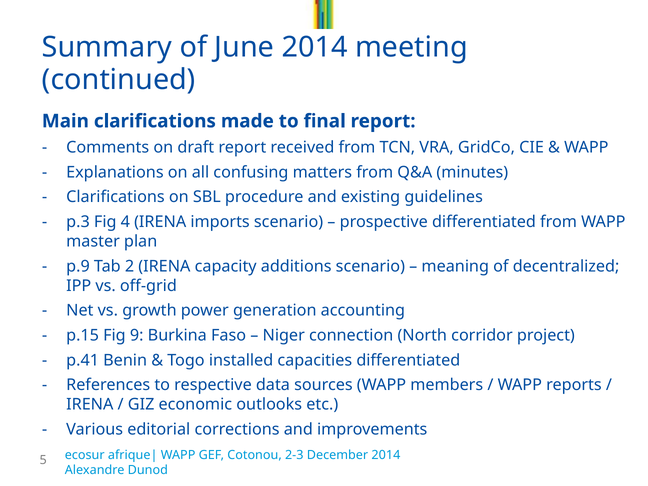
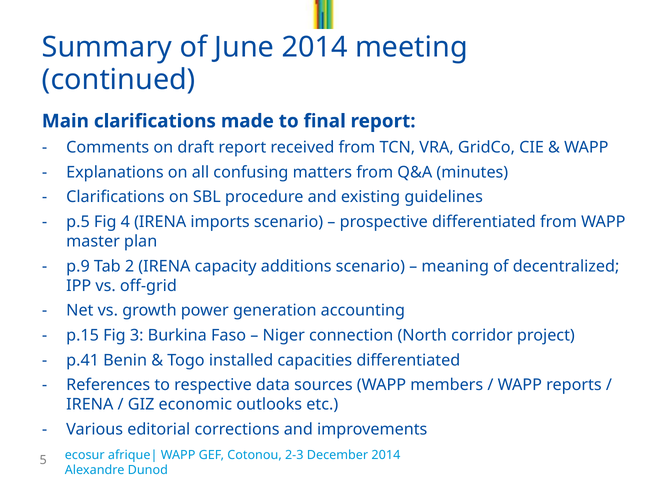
p.3: p.3 -> p.5 (78, 222)
9: 9 -> 3 (137, 335)
